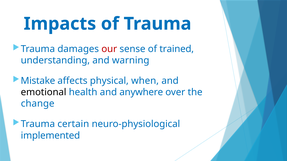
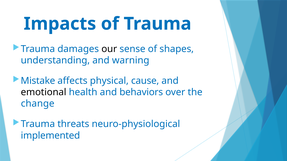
our colour: red -> black (109, 49)
trained: trained -> shapes (177, 49)
when: when -> cause (145, 81)
anywhere: anywhere -> behaviors (141, 92)
certain: certain -> threats (73, 124)
